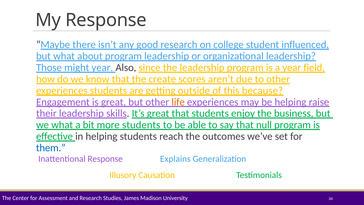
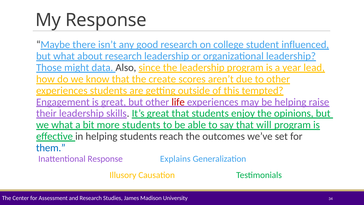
about program: program -> research (123, 56)
might year: year -> data (102, 68)
field: field -> lead (314, 68)
because: because -> tempted (263, 90)
life colour: orange -> red (178, 102)
business: business -> opinions (294, 113)
null: null -> will (264, 125)
